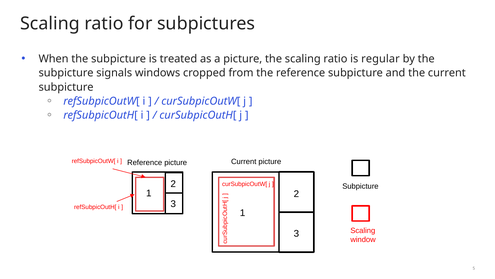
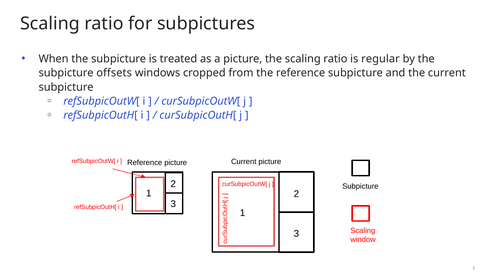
signals: signals -> offsets (114, 73)
